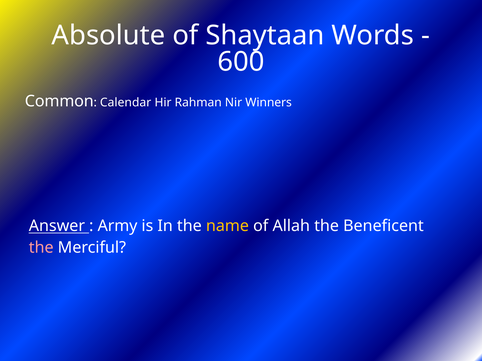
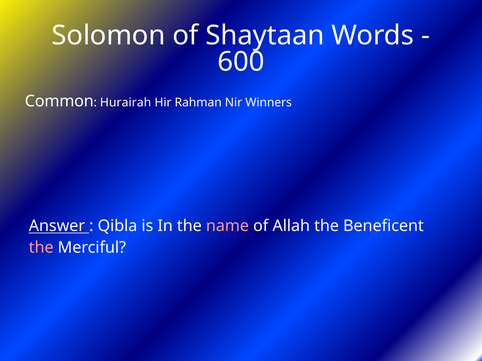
Absolute: Absolute -> Solomon (109, 36)
Calendar: Calendar -> Hurairah (126, 103)
Army: Army -> Qibla (117, 226)
name colour: yellow -> pink (227, 226)
